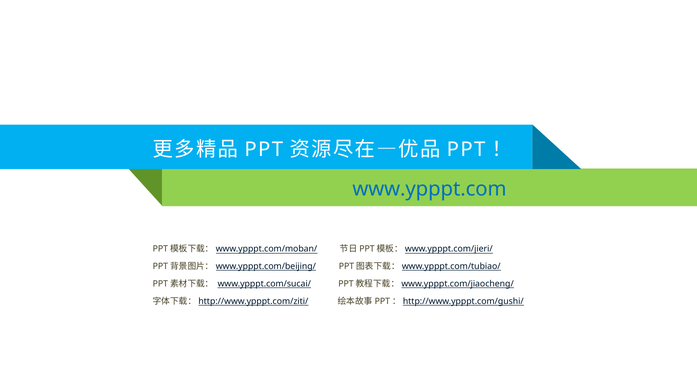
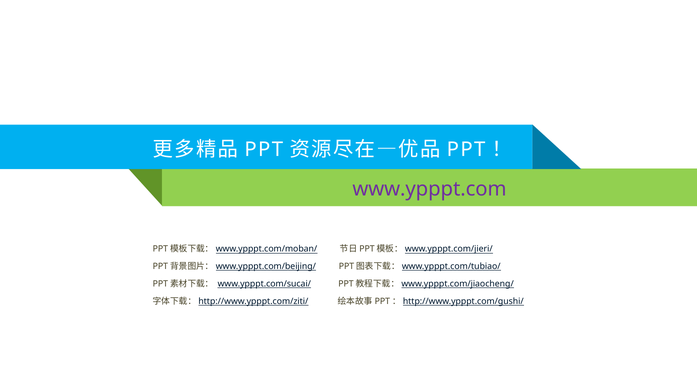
www.ypppt.com colour: blue -> purple (429, 189)
